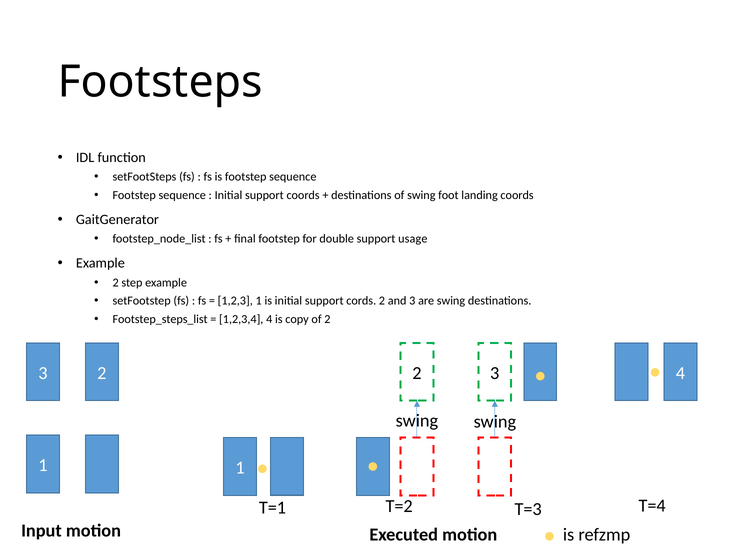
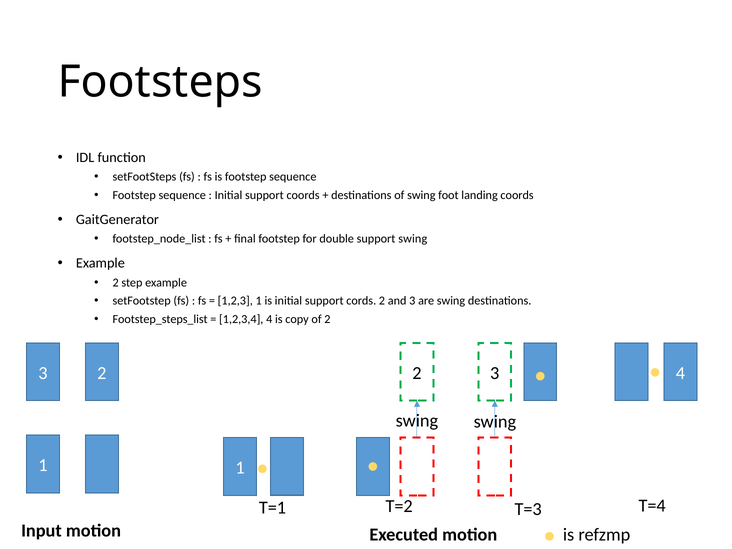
support usage: usage -> swing (413, 239)
